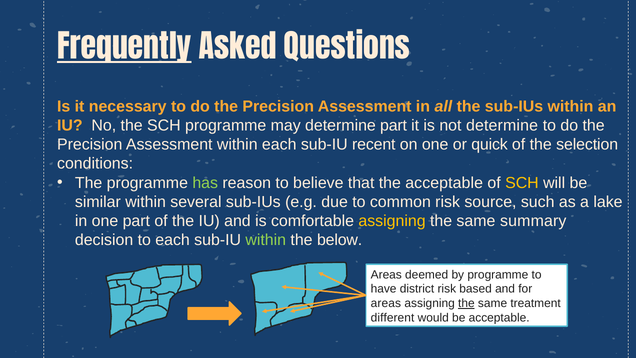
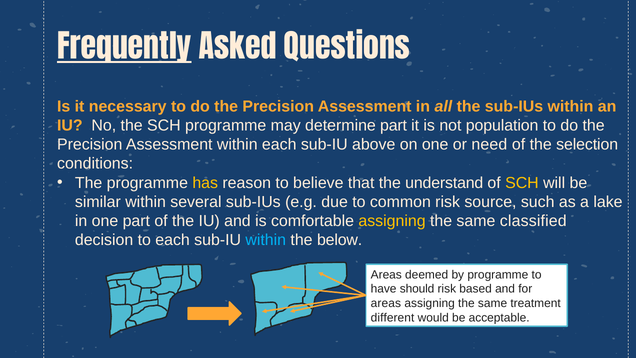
not determine: determine -> population (502, 125)
recent: recent -> above (374, 144)
quick: quick -> need (489, 144)
has colour: light green -> yellow (205, 183)
the acceptable: acceptable -> understand (444, 183)
summary: summary -> classified (533, 221)
within colour: light green -> light blue (266, 240)
district: district -> should (417, 289)
the underline: present -> none (466, 303)
